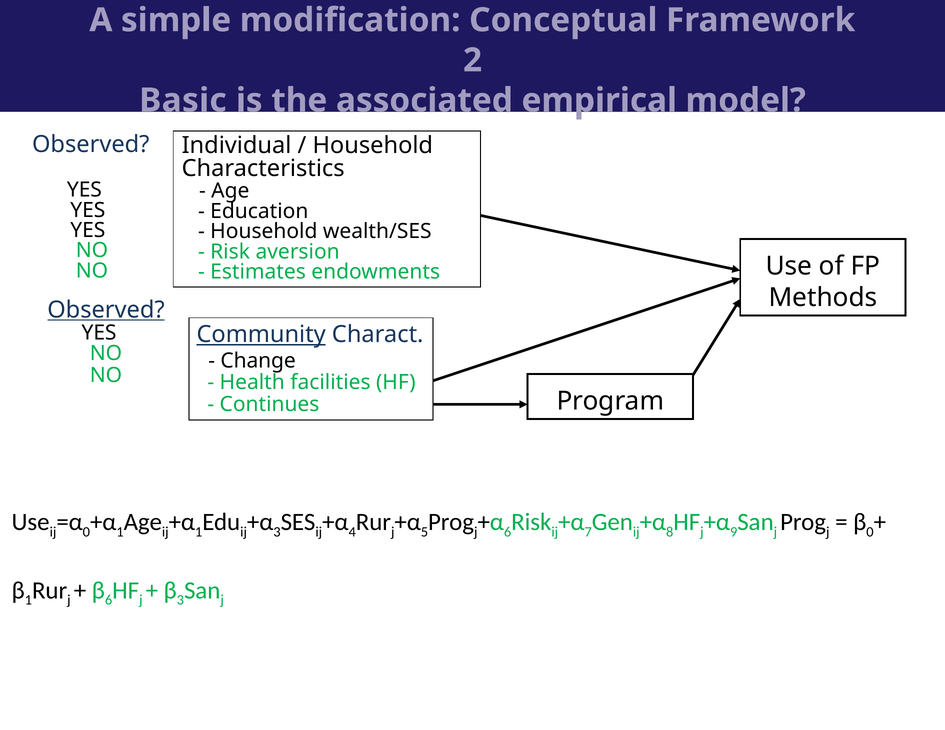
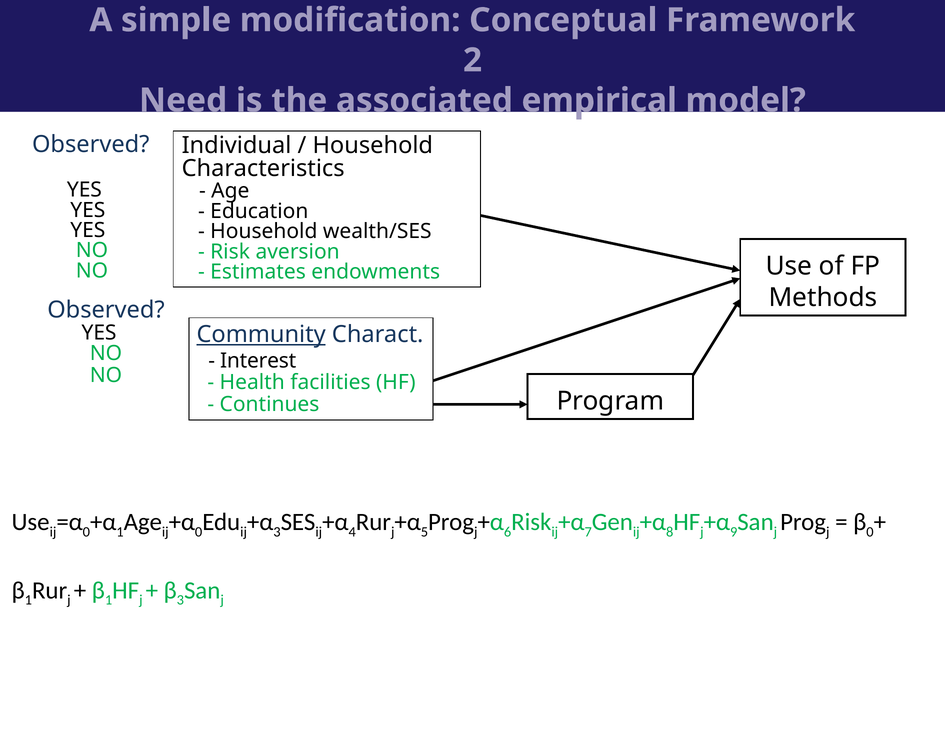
Basic: Basic -> Need (183, 100)
Observed underline: present -> none (106, 310)
Change: Change -> Interest (258, 361)
1: 1 -> 0 (199, 532)
6: 6 -> 1 (109, 600)
